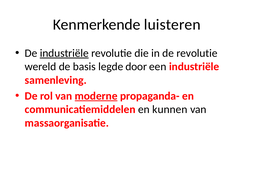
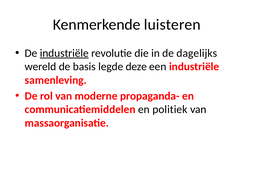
de revolutie: revolutie -> dagelijks (197, 53)
door: door -> deze (136, 67)
moderne underline: present -> none (96, 96)
kunnen: kunnen -> politiek (170, 110)
